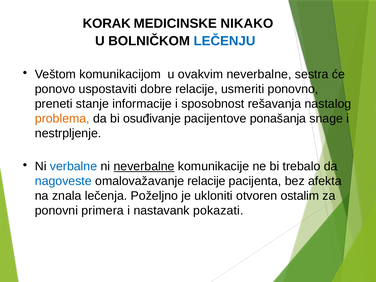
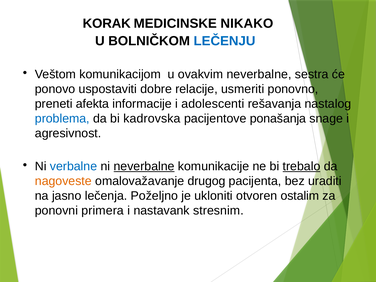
stanje: stanje -> afekta (92, 104)
sposobnost: sposobnost -> adolescenti (213, 104)
problema colour: orange -> blue (62, 119)
osuđivanje: osuđivanje -> kadrovska (152, 119)
nestrpljenje: nestrpljenje -> agresivnost (68, 133)
trebalo underline: none -> present (302, 166)
nagoveste colour: blue -> orange (63, 181)
omalovažavanje relacije: relacije -> drugog (207, 181)
afekta: afekta -> uraditi (325, 181)
znala: znala -> jasno (67, 196)
pokazati: pokazati -> stresnim (218, 211)
